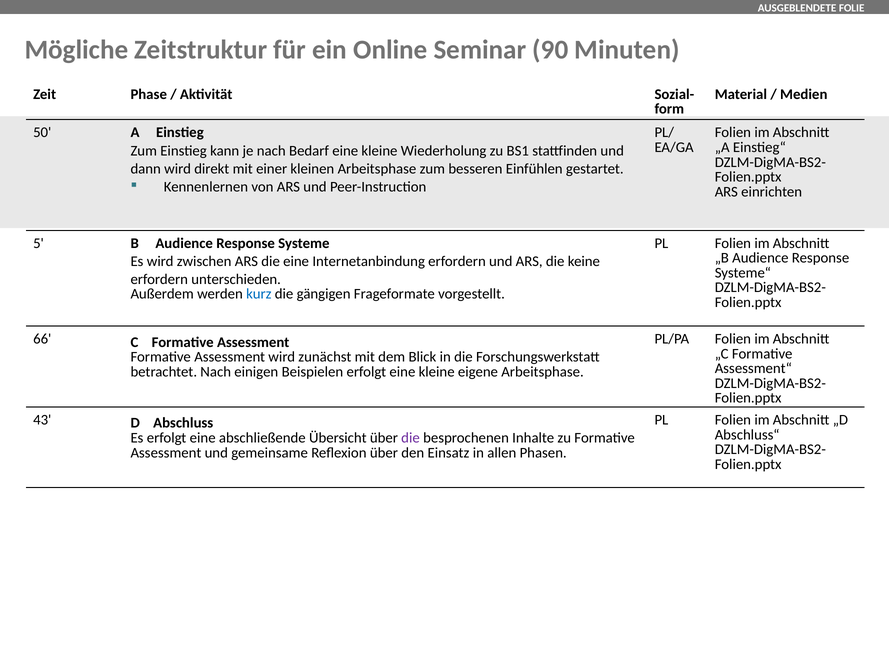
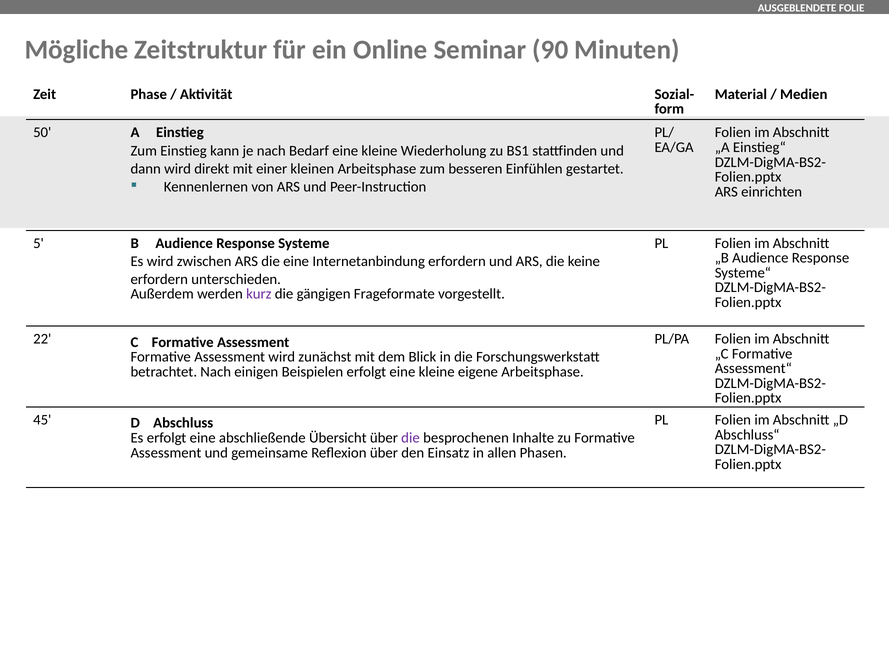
kurz colour: blue -> purple (259, 294)
66: 66 -> 22 (42, 339)
43: 43 -> 45 (42, 420)
